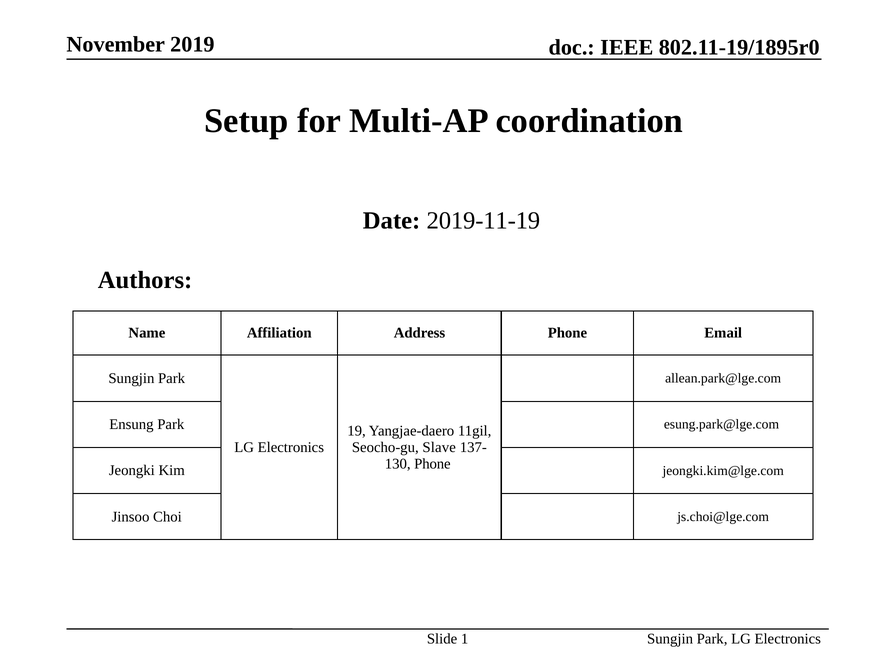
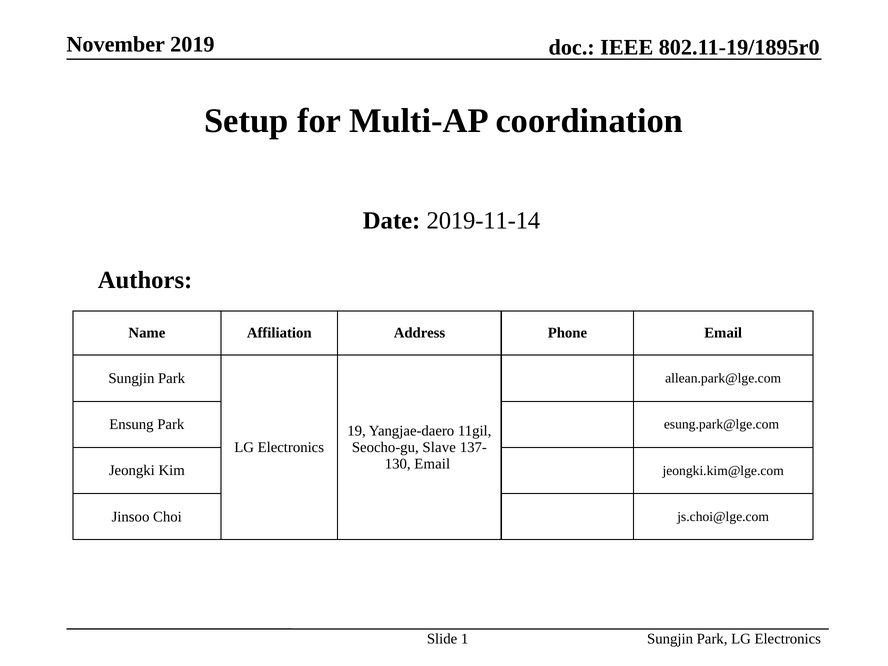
2019-11-19: 2019-11-19 -> 2019-11-14 (483, 221)
Phone: Phone -> Email (432, 464)
